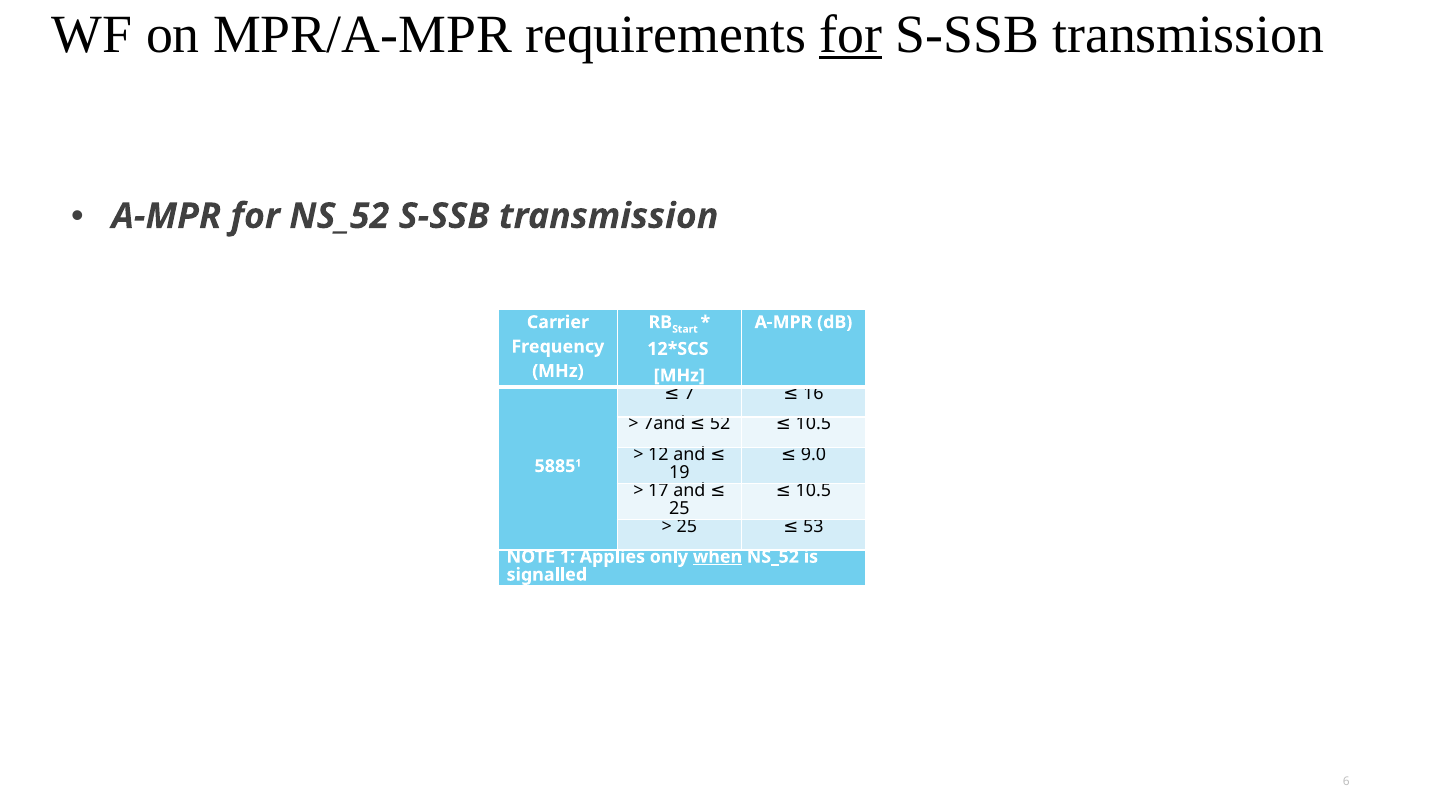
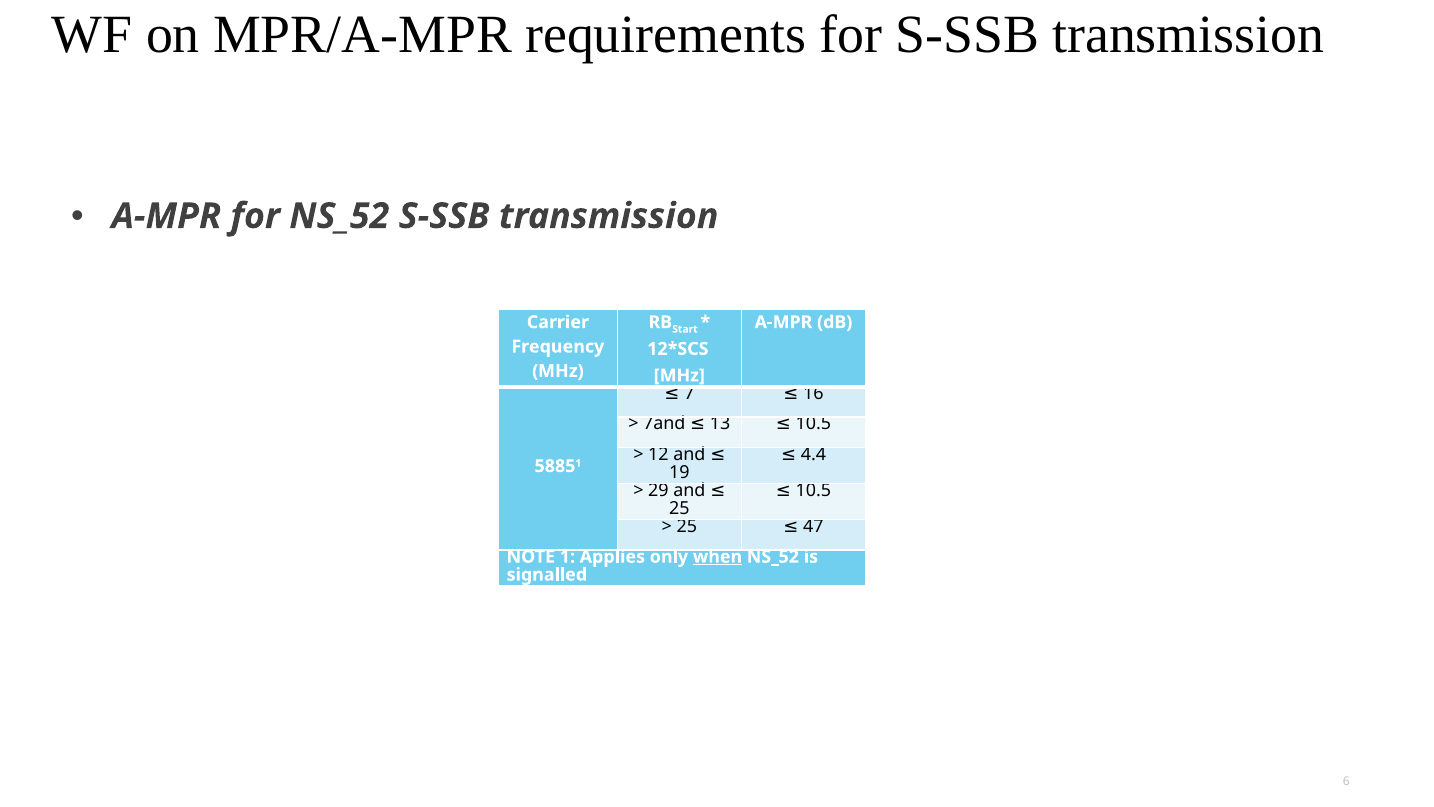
for underline: present -> none (851, 34)
52: 52 -> 13 (720, 424)
9.0: 9.0 -> 4.4 (813, 454)
17: 17 -> 29 (658, 490)
53: 53 -> 47 (813, 526)
